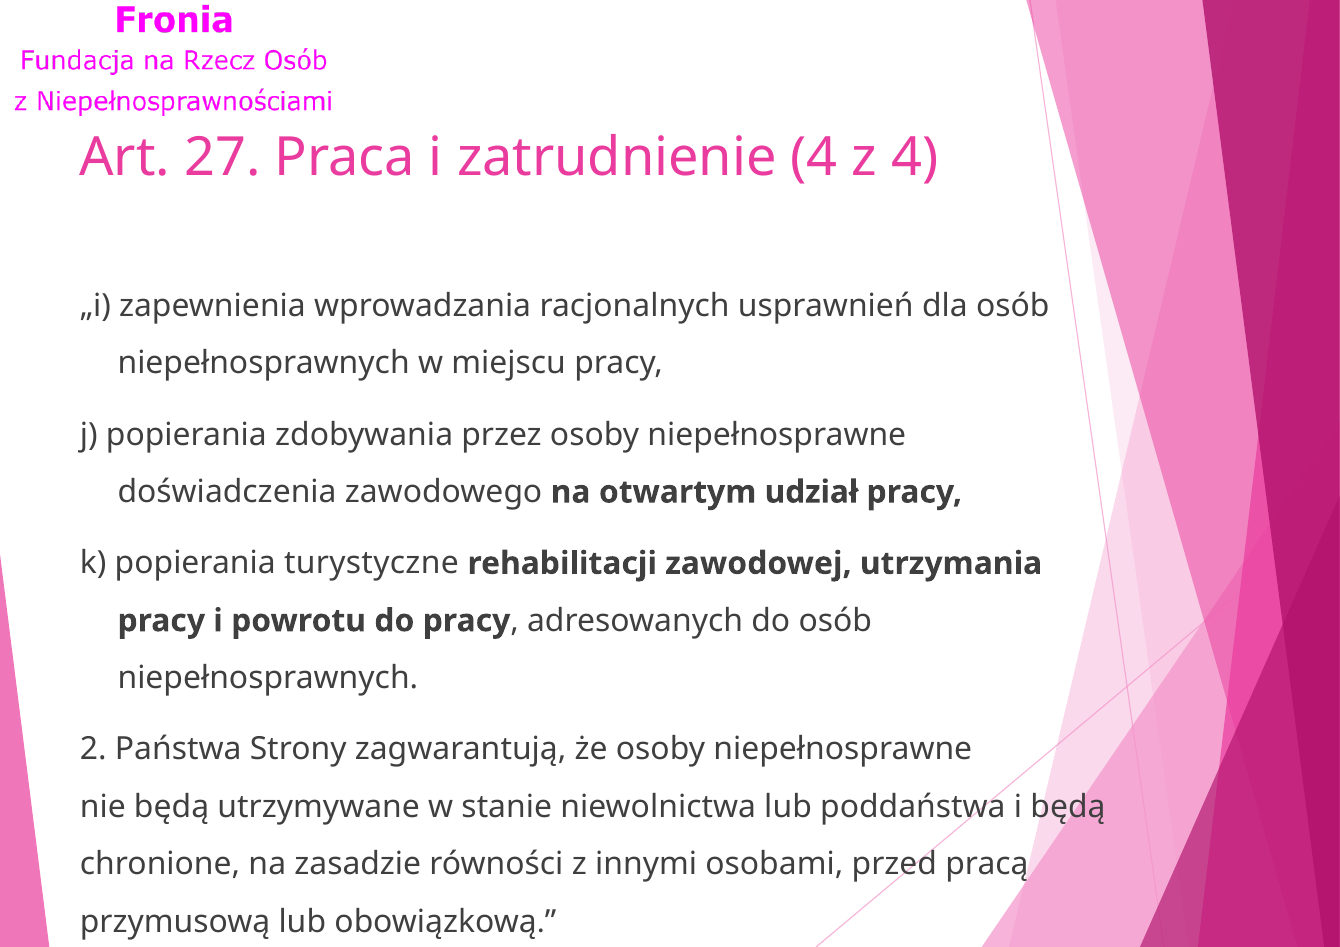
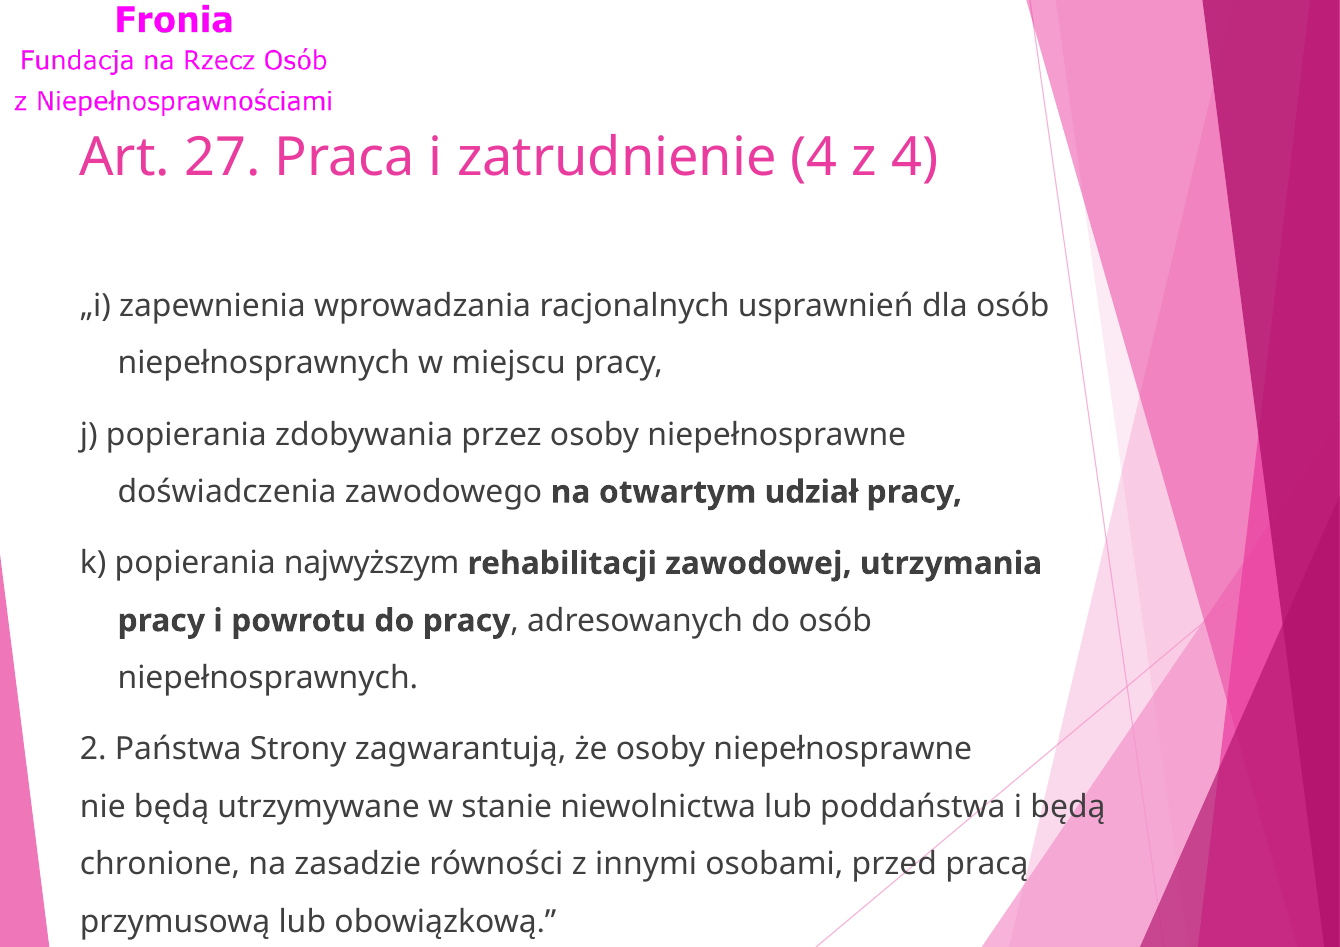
turystyczne: turystyczne -> najwyższym (372, 564)
